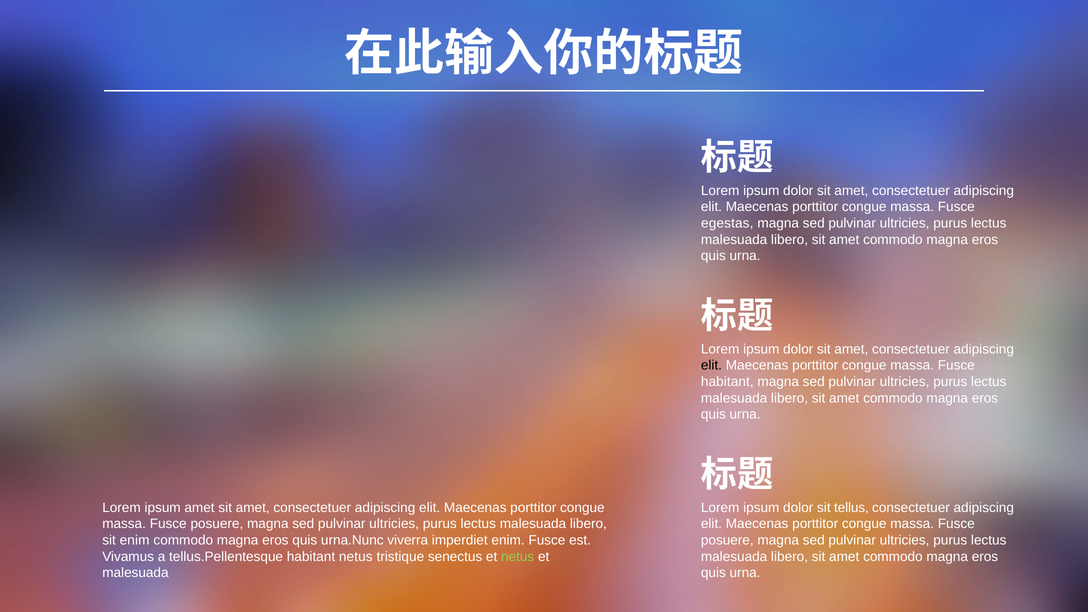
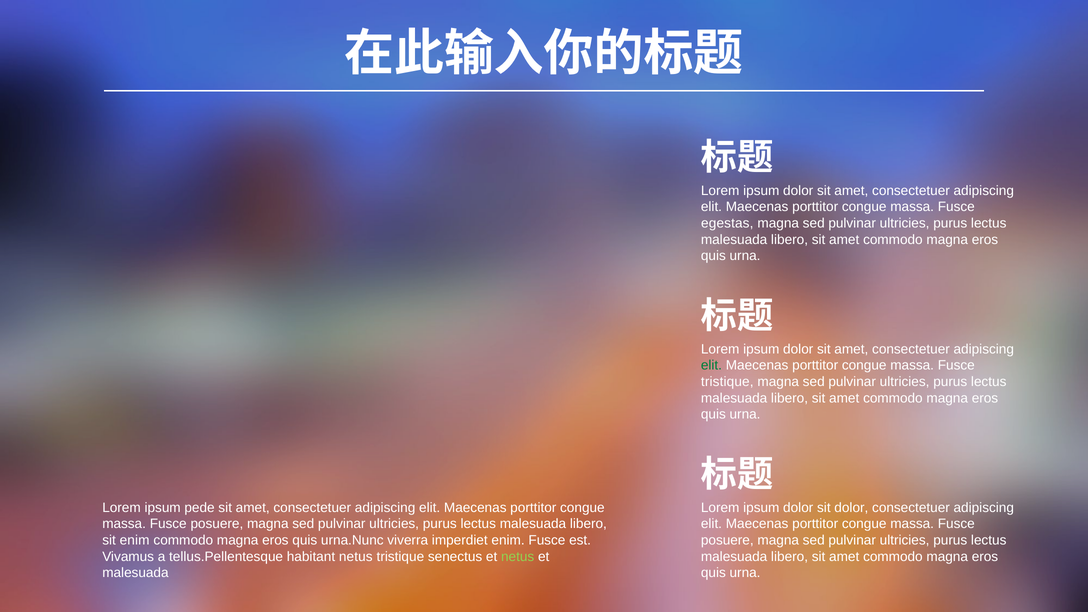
elit colour: black -> green (711, 365)
habitant: habitant -> tristique (727, 382)
ipsum amet: amet -> pede (200, 508)
sit tellus: tellus -> dolor (851, 508)
